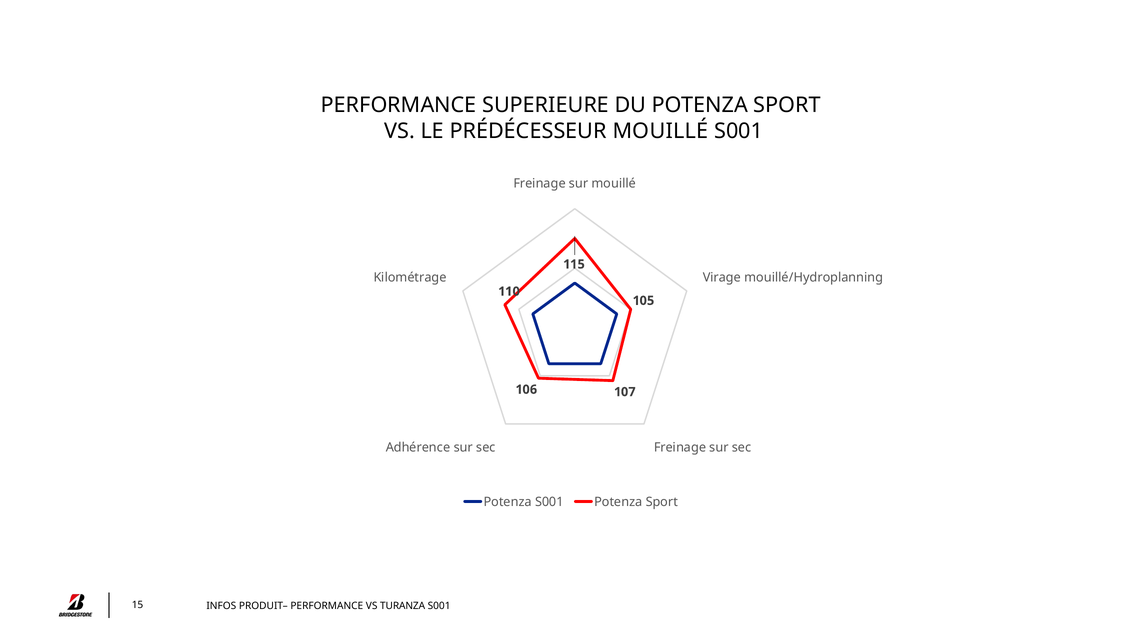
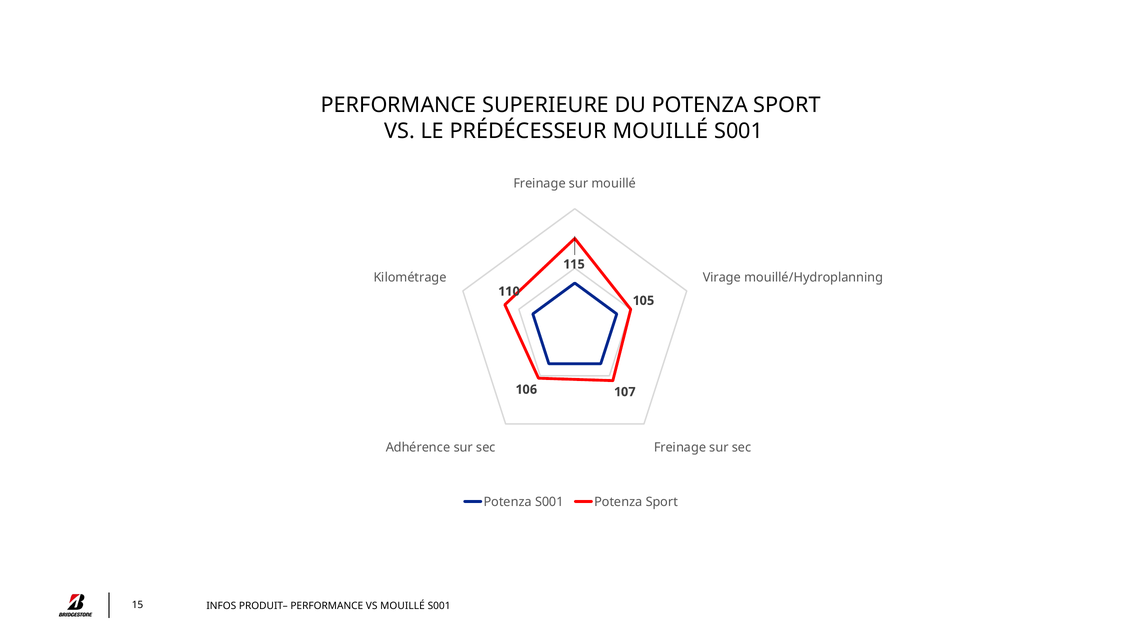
VS TURANZA: TURANZA -> MOUILLÉ (403, 606)
